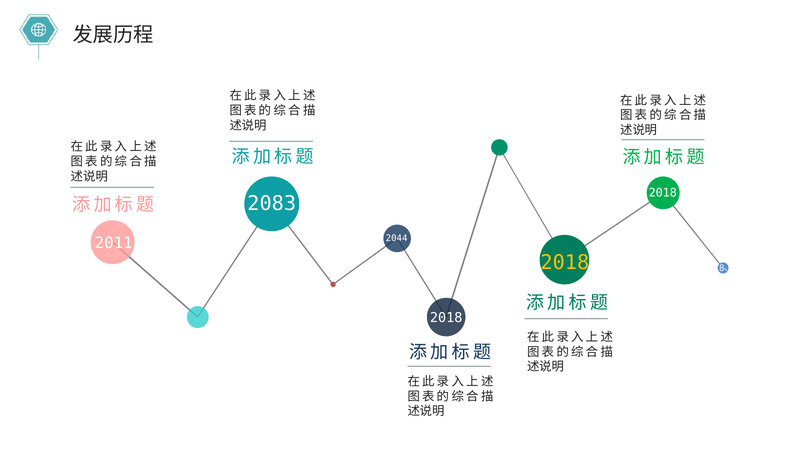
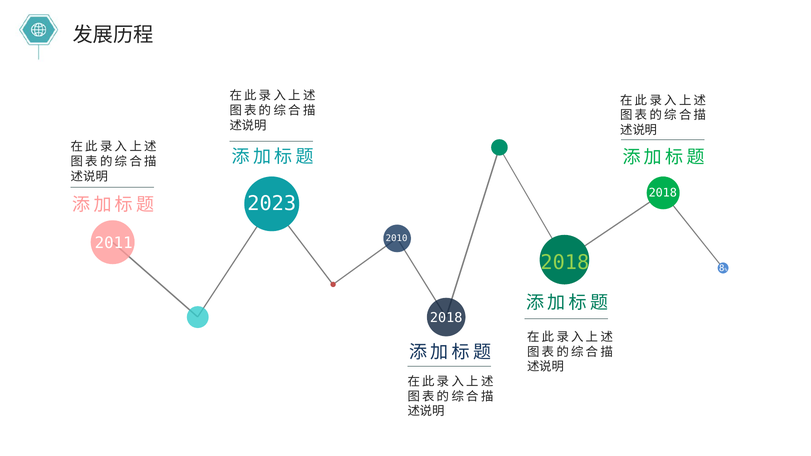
2083: 2083 -> 2023 (272, 204)
2044: 2044 -> 2010 (397, 239)
2018 colour: yellow -> light green (565, 263)
